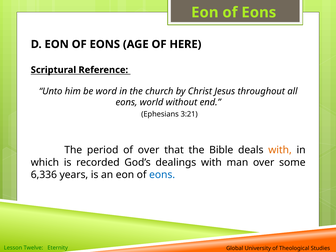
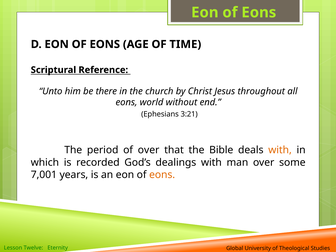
HERE: HERE -> TIME (185, 44)
word: word -> there (106, 91)
6,336: 6,336 -> 7,001 (44, 175)
eons colour: blue -> orange (162, 175)
